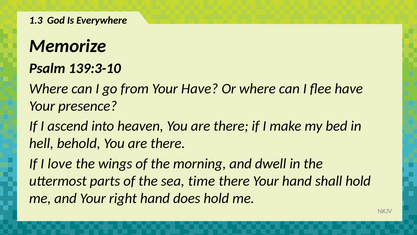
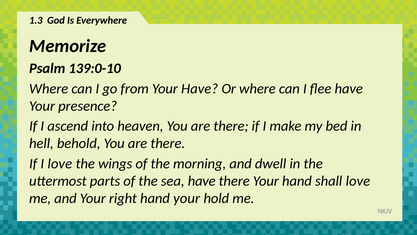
139:3-10: 139:3-10 -> 139:0-10 (95, 68)
sea time: time -> have (202, 181)
shall hold: hold -> love (358, 181)
hand does: does -> your (187, 199)
